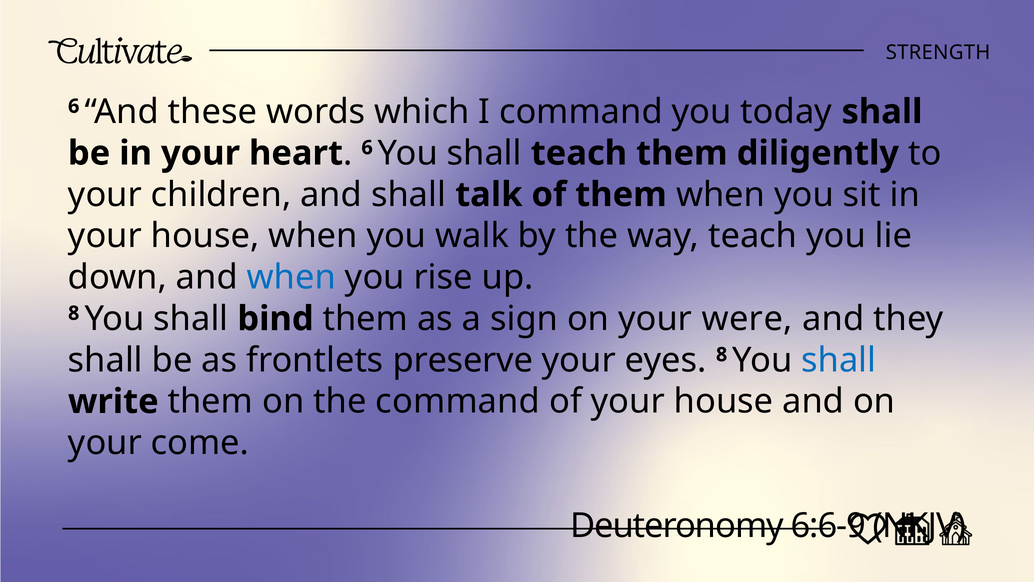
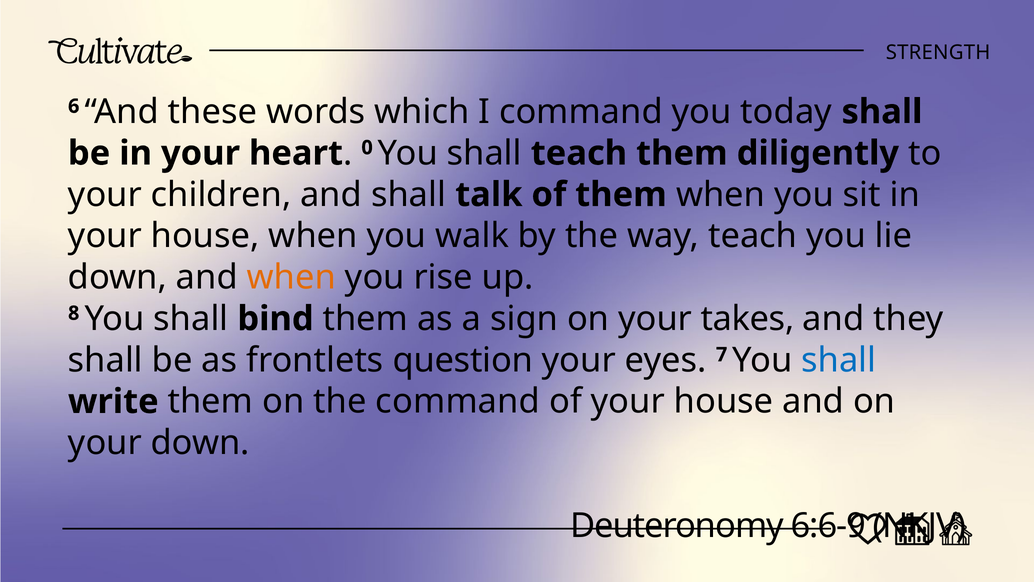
6: 6 -> 0 (367, 148)
when colour: blue -> orange (291, 277)
were: were -> takes (747, 319)
preserve: preserve -> question (463, 360)
eyes 8: 8 -> 7 (722, 354)
your come: come -> down (200, 443)
